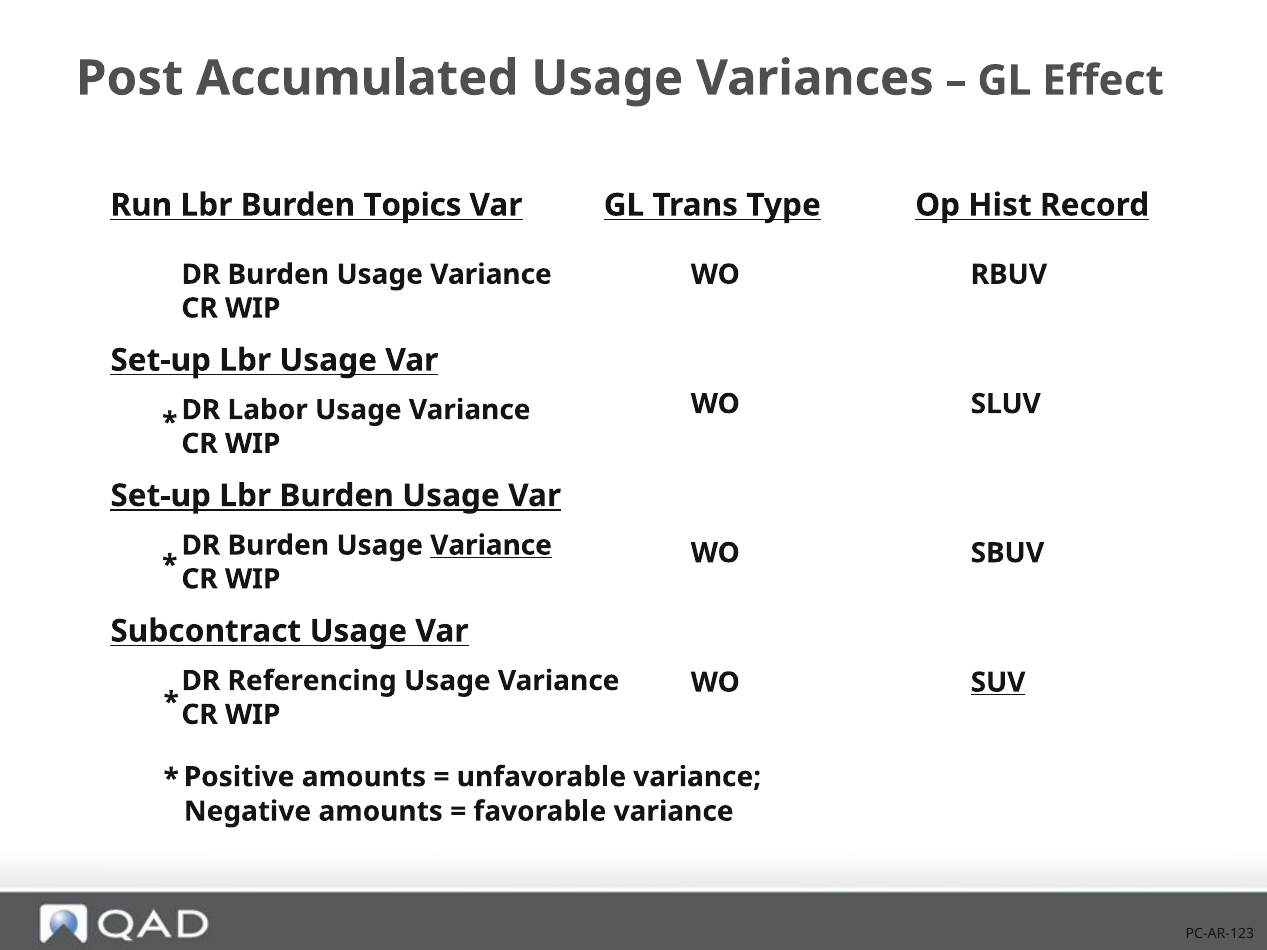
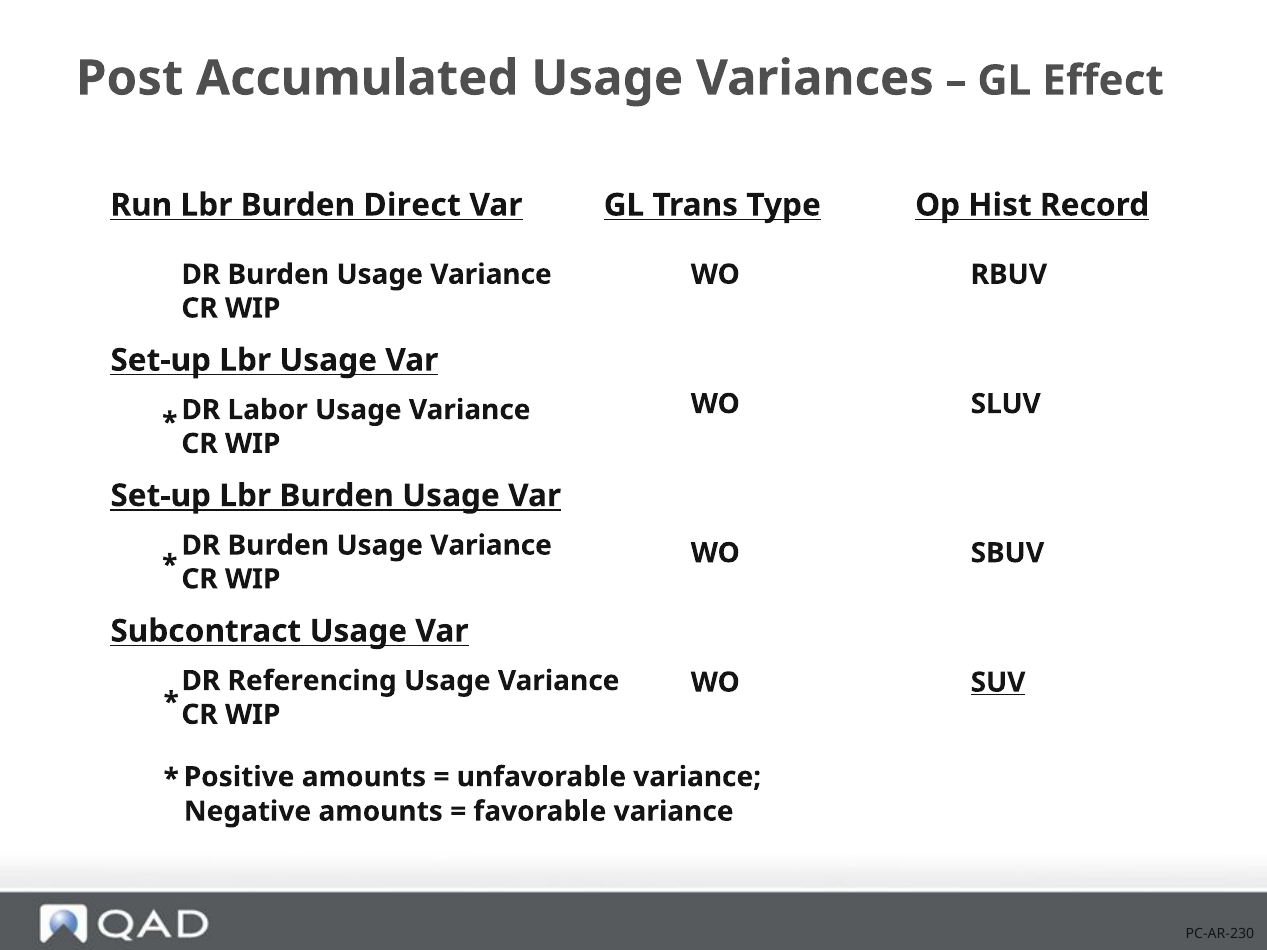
Topics: Topics -> Direct (412, 205)
Variance underline: present -> none (491, 546)
PC-AR-123: PC-AR-123 -> PC-AR-230 (1220, 934)
